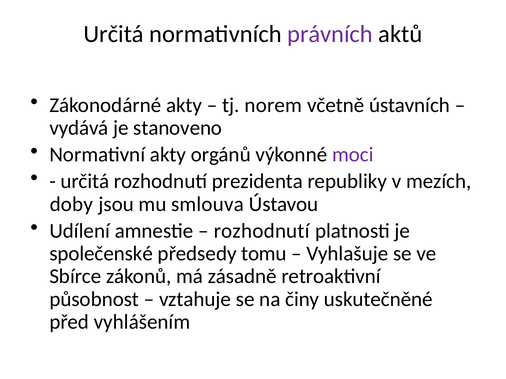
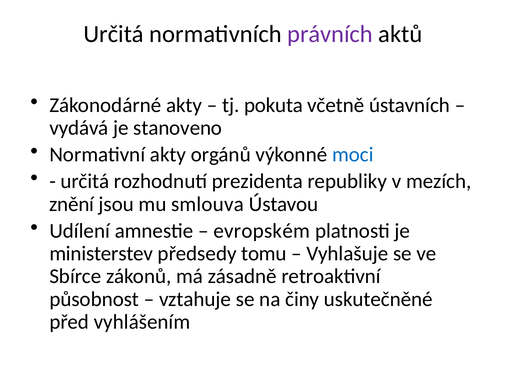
norem: norem -> pokuta (273, 105)
moci colour: purple -> blue (353, 155)
doby: doby -> znění (72, 204)
rozhodnutí: rozhodnutí -> evropském (262, 231)
společenské: společenské -> ministerstev (101, 254)
